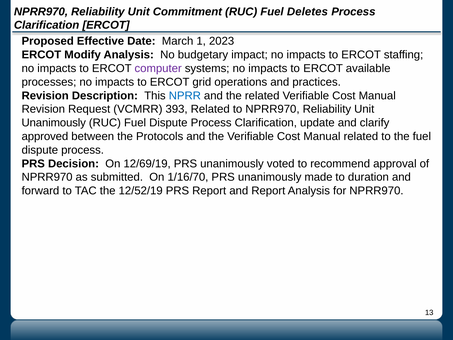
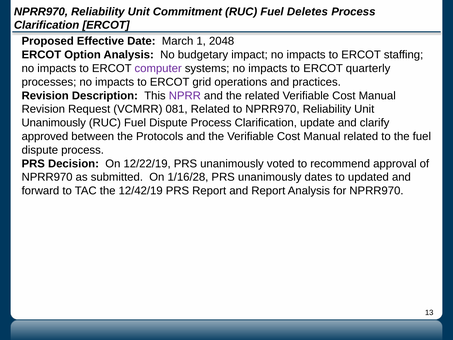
2023: 2023 -> 2048 (222, 41)
Modify: Modify -> Option (83, 55)
available: available -> quarterly (368, 68)
NPRR colour: blue -> purple (185, 96)
393: 393 -> 081 (177, 109)
12/69/19: 12/69/19 -> 12/22/19 (147, 164)
1/16/70: 1/16/70 -> 1/16/28 (188, 177)
made: made -> dates (318, 177)
duration: duration -> updated (368, 177)
12/52/19: 12/52/19 -> 12/42/19 (141, 191)
